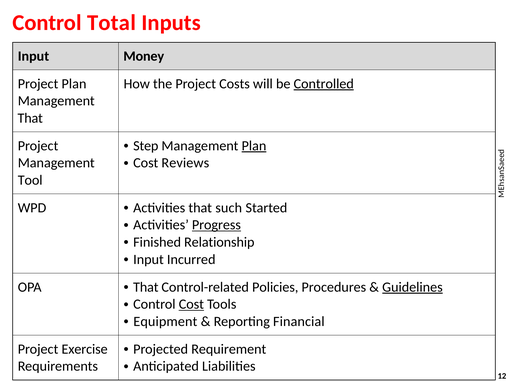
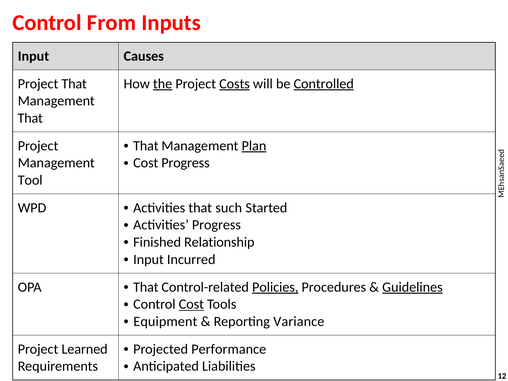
Total: Total -> From (112, 23)
Money: Money -> Causes (144, 56)
Project Plan: Plan -> That (74, 84)
the underline: none -> present (163, 84)
Costs underline: none -> present (235, 84)
Step: Step -> That (146, 146)
Cost Reviews: Reviews -> Progress (185, 163)
Progress underline: present -> none (216, 225)
Policies underline: none -> present (275, 287)
Financial: Financial -> Variance (299, 322)
Requirement: Requirement -> Performance (229, 349)
Exercise: Exercise -> Learned (85, 349)
